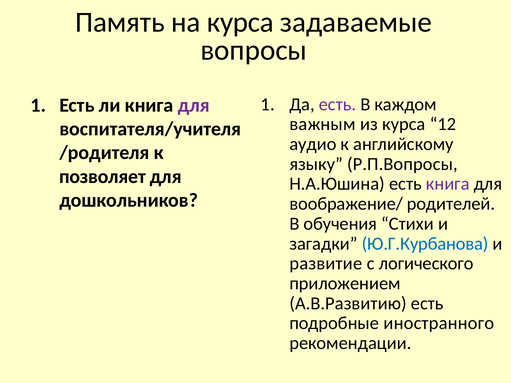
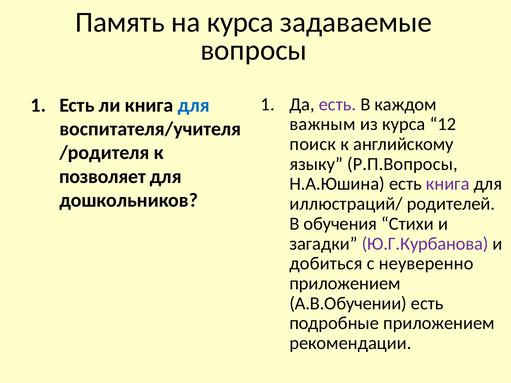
для colour: purple -> blue (194, 105)
аудио: аудио -> поиск (313, 144)
воображение/: воображение/ -> иллюстраций/ (346, 204)
Ю.Г.Курбанова colour: blue -> purple (425, 244)
развитие: развитие -> добиться (326, 264)
логического: логического -> неуверенно (426, 264)
А.В.Развитию: А.В.Развитию -> А.В.Обучении (348, 304)
подробные иностранного: иностранного -> приложением (439, 323)
